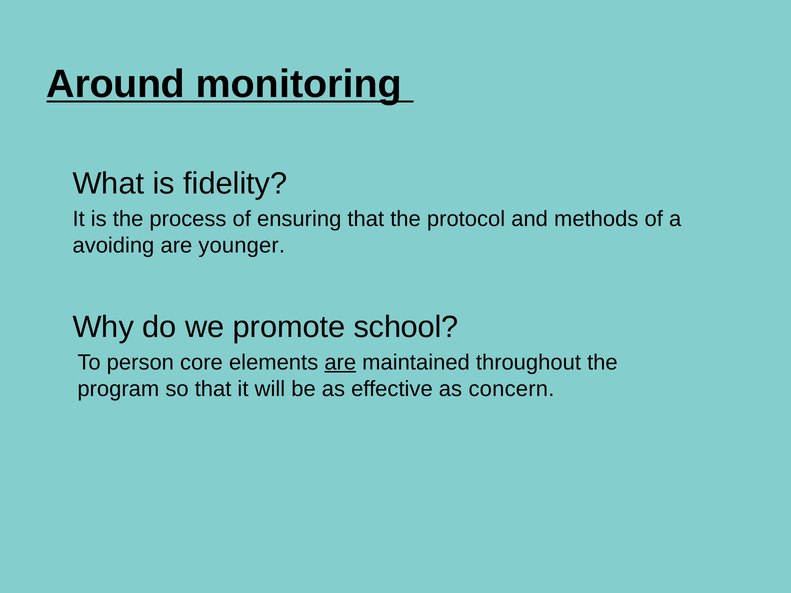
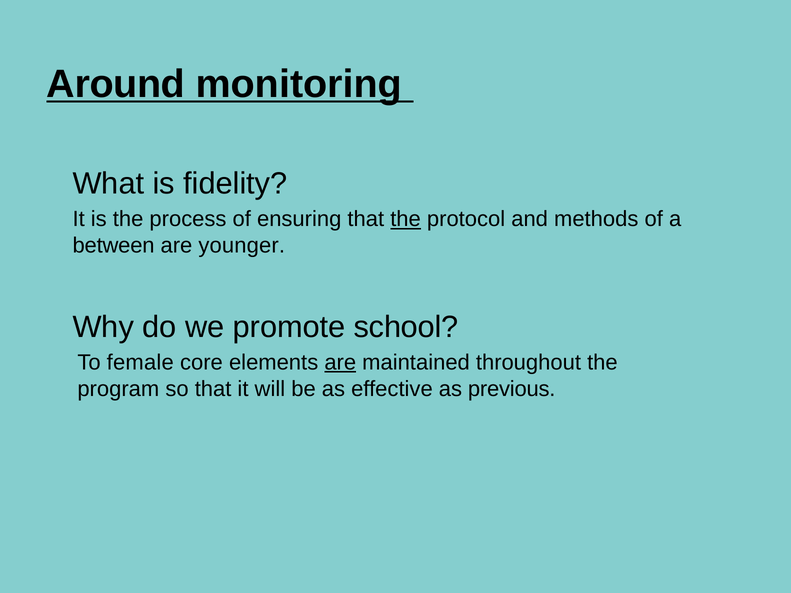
the underline: none -> present (406, 219)
avoiding: avoiding -> between (114, 246)
person: person -> female (140, 363)
concern: concern -> previous (512, 389)
